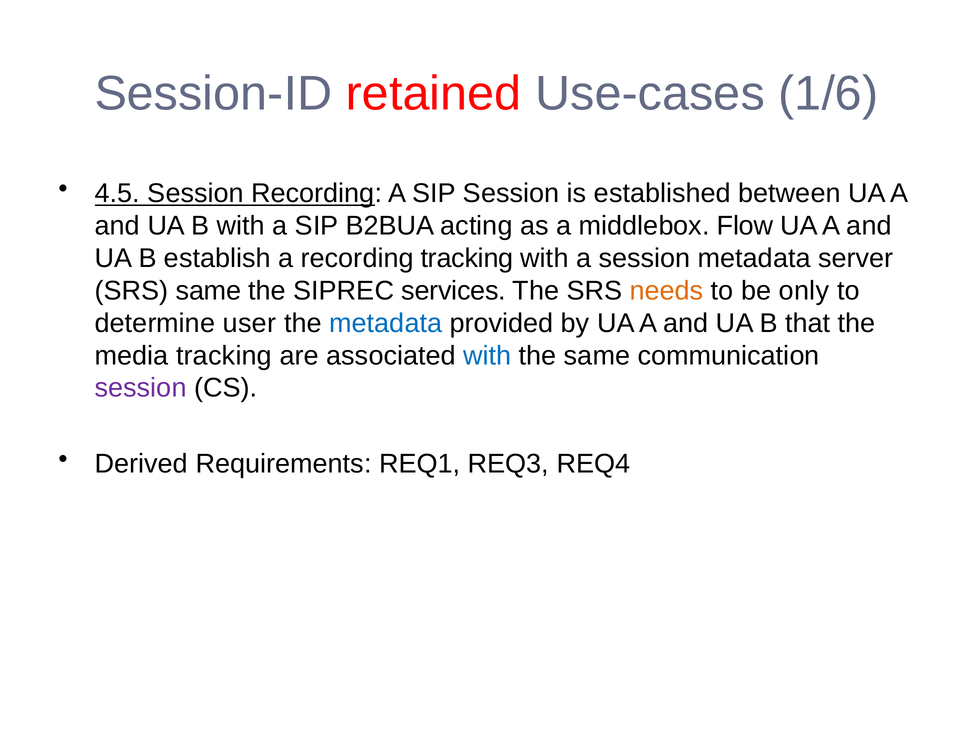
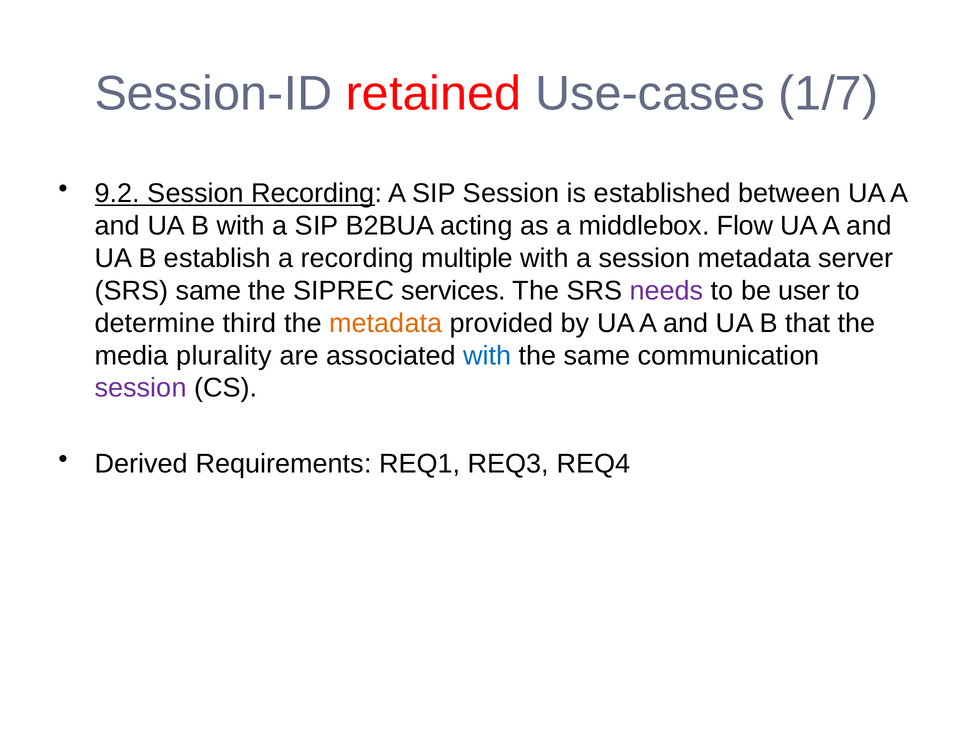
1/6: 1/6 -> 1/7 (828, 93)
4.5: 4.5 -> 9.2 (117, 193)
recording tracking: tracking -> multiple (467, 258)
needs colour: orange -> purple (667, 291)
only: only -> user (804, 291)
user: user -> third (250, 323)
metadata colour: blue -> orange (386, 323)
media tracking: tracking -> plurality (224, 355)
